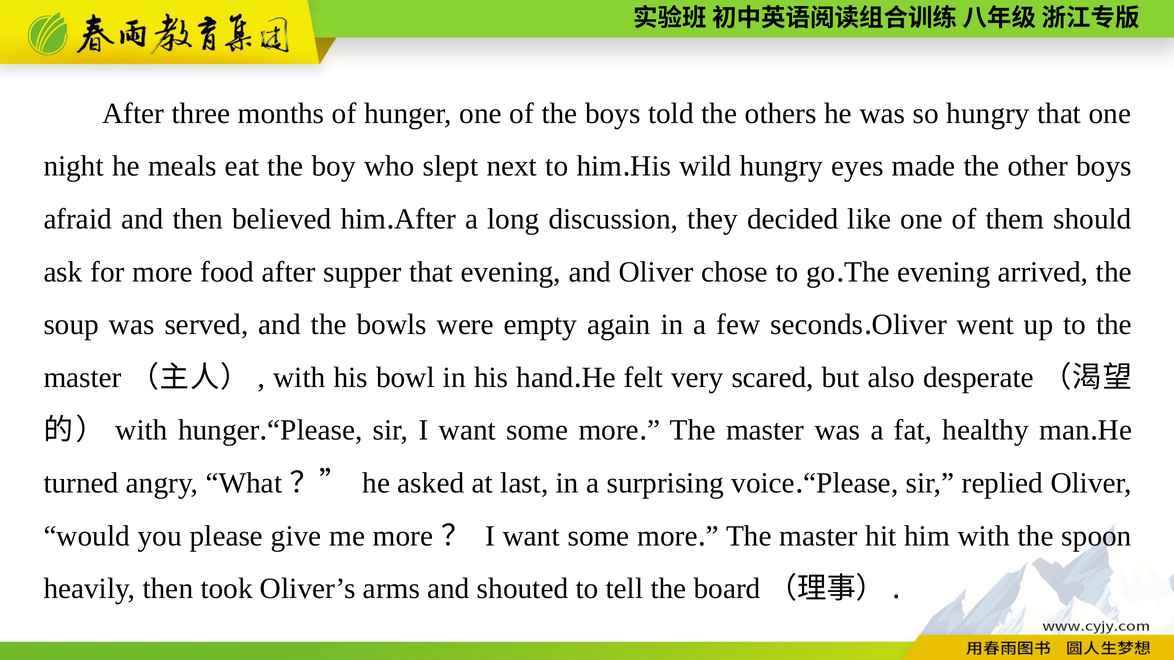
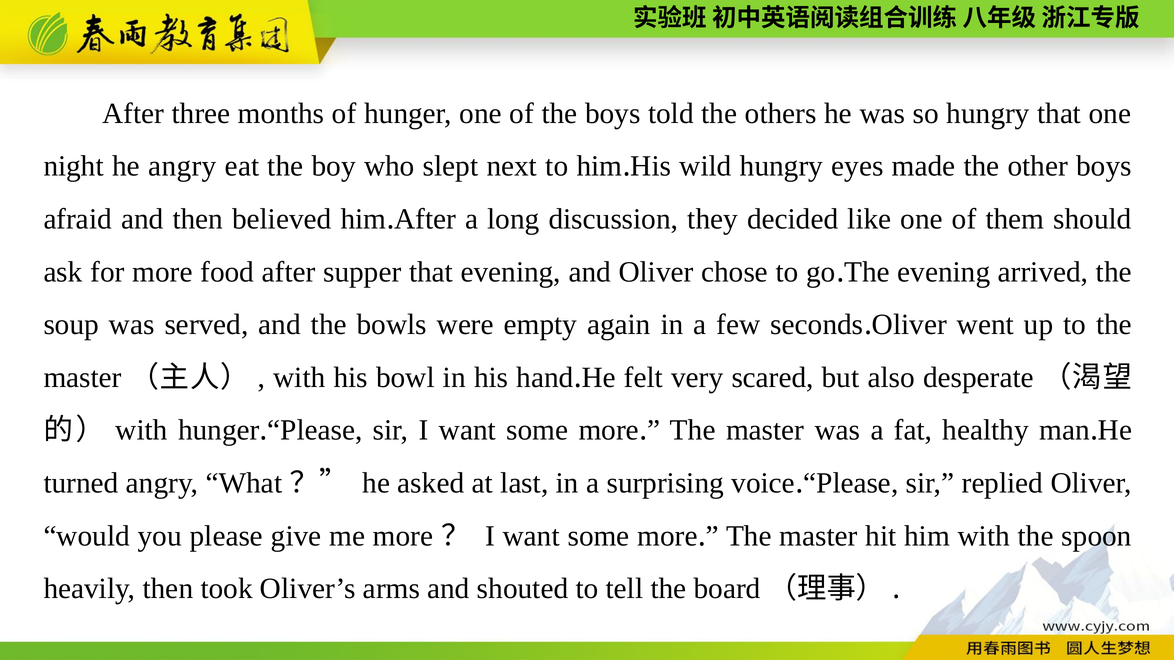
he meals: meals -> angry (182, 166)
